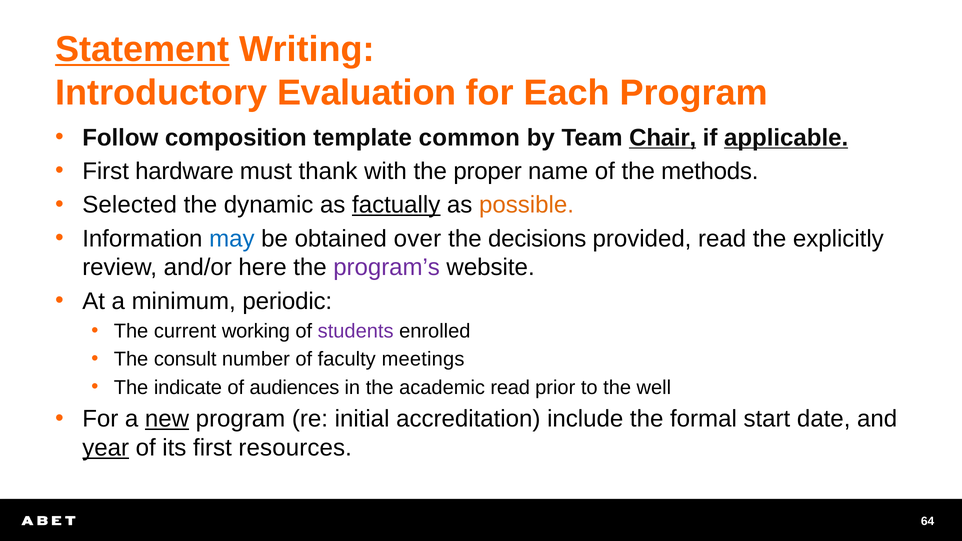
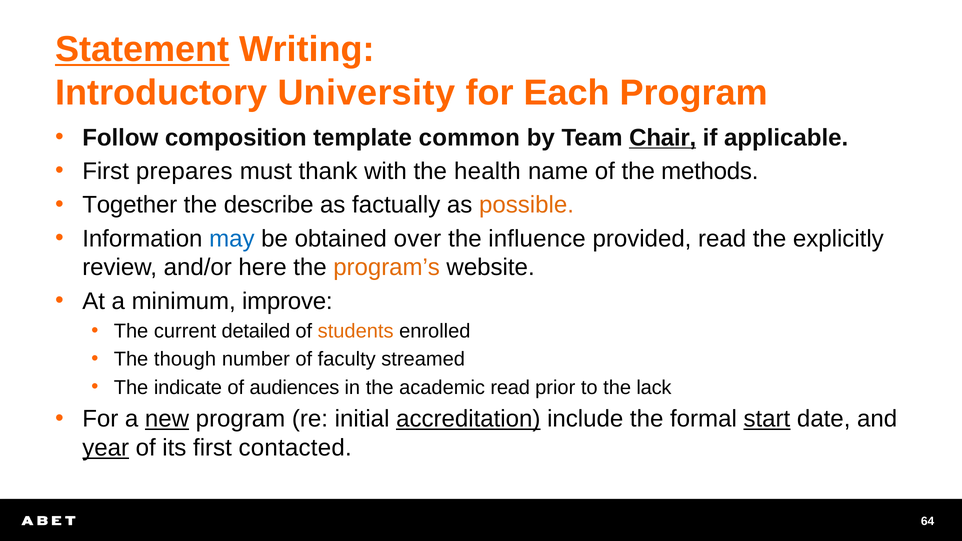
Evaluation: Evaluation -> University (366, 93)
applicable underline: present -> none (786, 138)
hardware: hardware -> prepares (184, 171)
proper: proper -> health (487, 171)
Selected: Selected -> Together (130, 205)
dynamic: dynamic -> describe (269, 205)
factually underline: present -> none (396, 205)
decisions: decisions -> influence (537, 239)
program’s colour: purple -> orange (387, 268)
periodic: periodic -> improve (287, 301)
working: working -> detailed (256, 331)
students colour: purple -> orange (356, 331)
consult: consult -> though (185, 359)
meetings: meetings -> streamed (423, 359)
well: well -> lack (654, 387)
accreditation underline: none -> present (468, 419)
start underline: none -> present (767, 419)
resources: resources -> contacted (295, 448)
